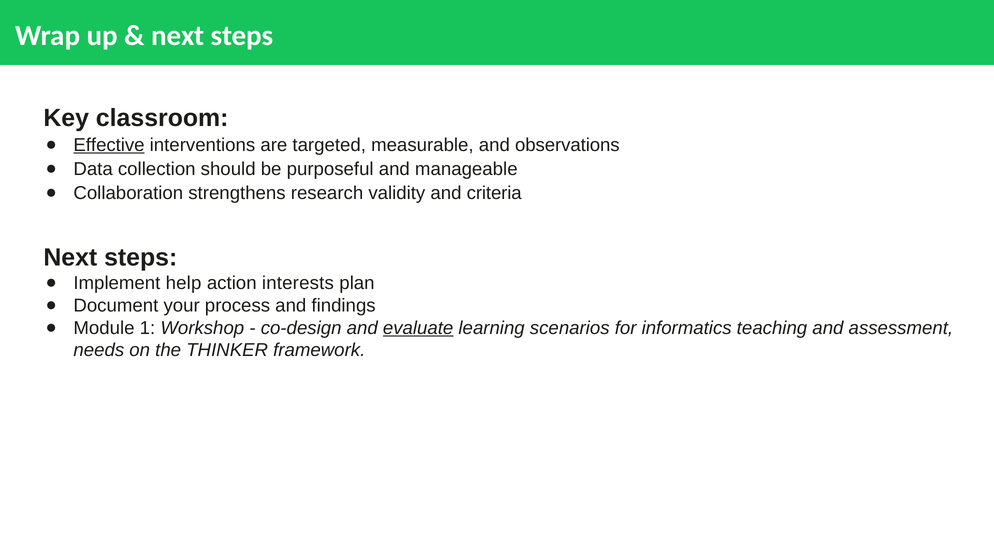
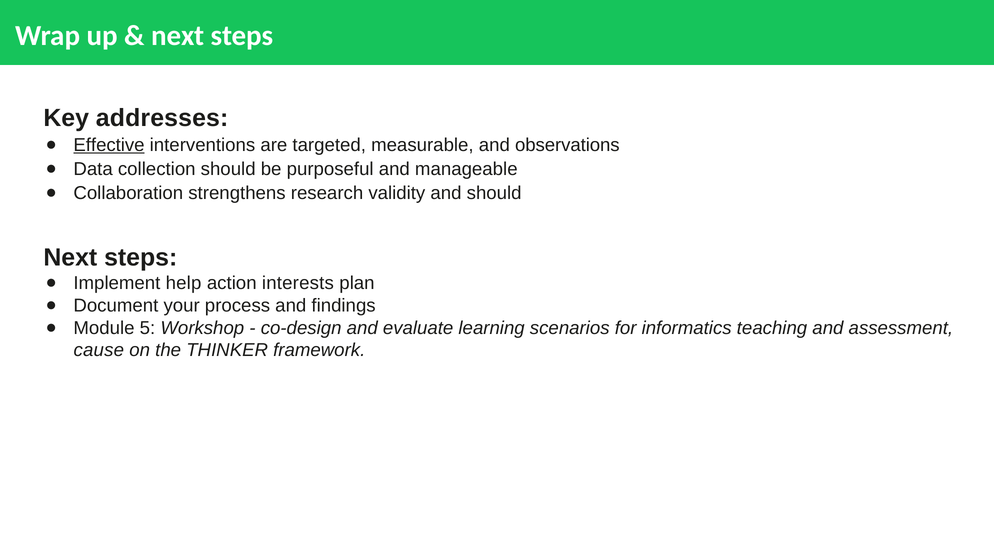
classroom: classroom -> addresses (162, 118)
and criteria: criteria -> should (494, 193)
1: 1 -> 5 (147, 328)
evaluate underline: present -> none (418, 328)
needs: needs -> cause (99, 350)
